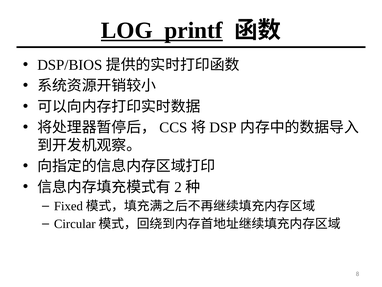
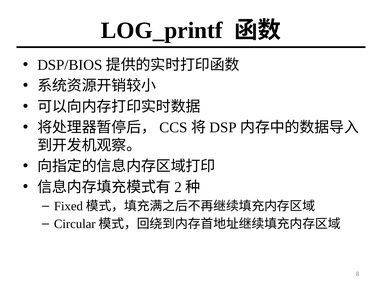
LOG_printf underline: present -> none (162, 30)
